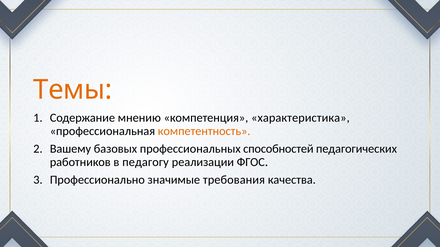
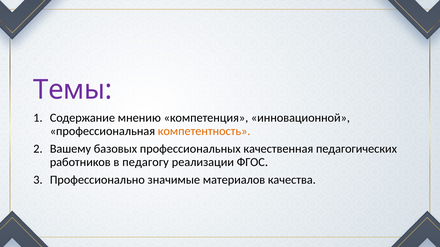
Темы colour: orange -> purple (73, 90)
характеристика: характеристика -> инновационной (300, 118)
способностей: способностей -> качественная (278, 149)
требования: требования -> материалов (234, 180)
